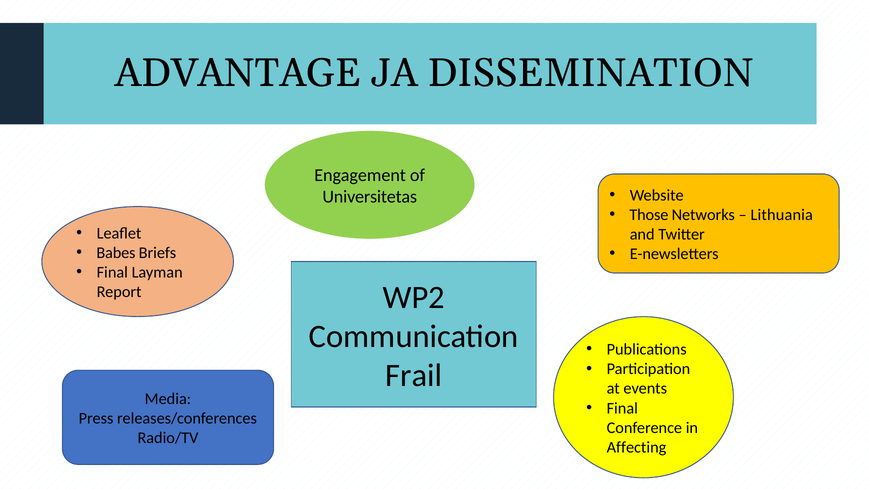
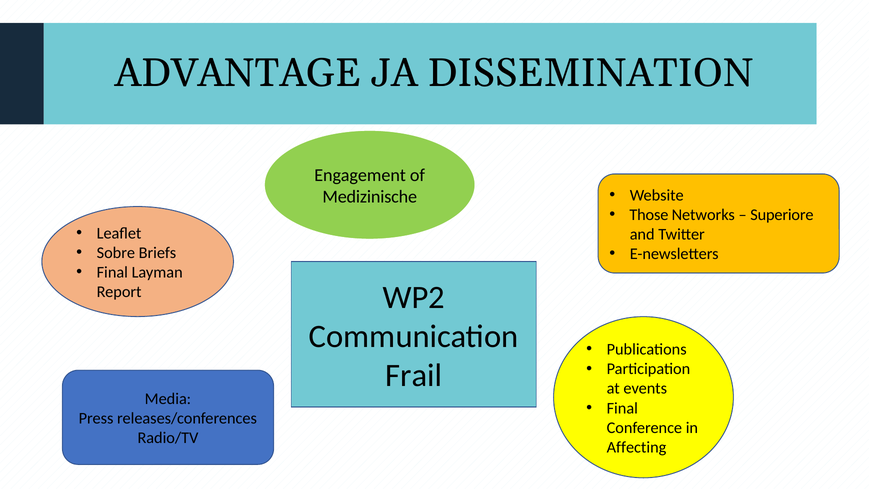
Universitetas: Universitetas -> Medizinische (370, 197)
Lithuania: Lithuania -> Superiore (782, 215)
Babes: Babes -> Sobre (116, 253)
